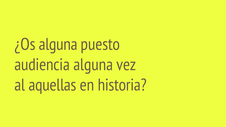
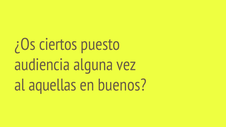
¿Os alguna: alguna -> ciertos (58, 44)
historia: historia -> buenos (122, 85)
